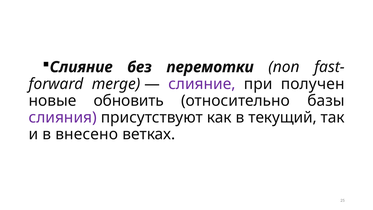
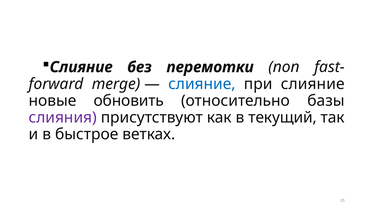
слияние colour: purple -> blue (202, 84)
при получен: получен -> слияние (313, 84)
внесено: внесено -> быстрое (87, 134)
